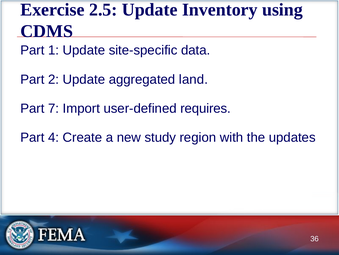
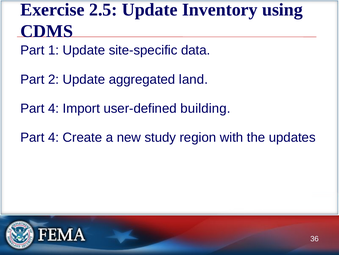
7: 7 -> 4 (54, 108)
requires: requires -> building (205, 108)
